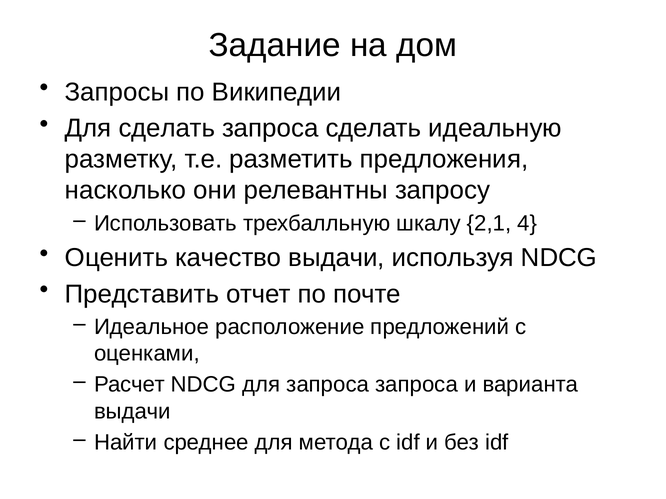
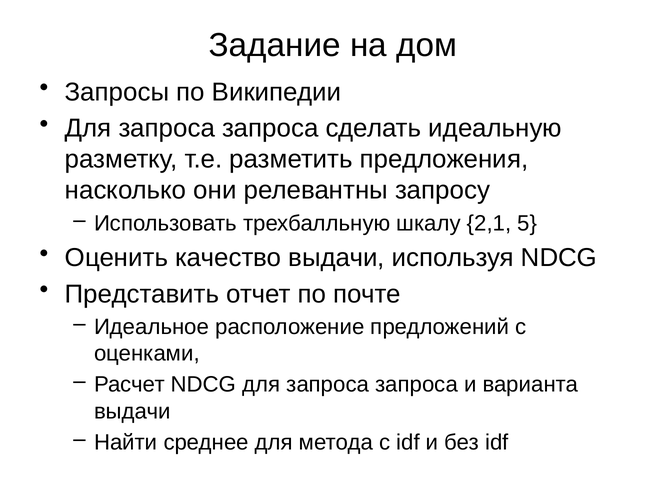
сделать: сделать -> запроса (167, 128)
4: 4 -> 5 (527, 224)
